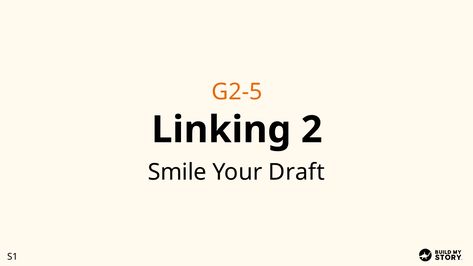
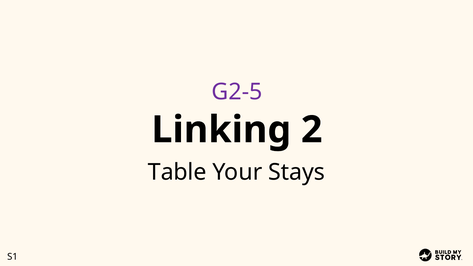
G2-5 colour: orange -> purple (237, 92)
Smile: Smile -> Table (177, 172)
Draft: Draft -> Stays (297, 172)
